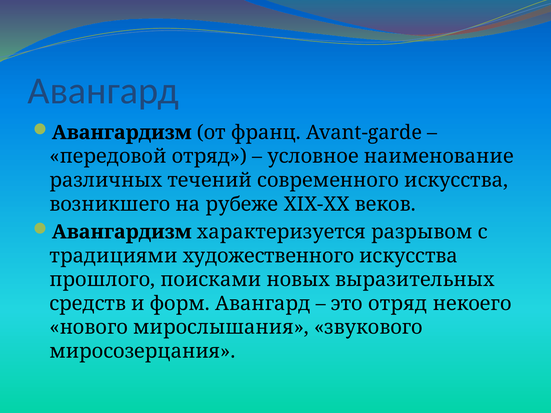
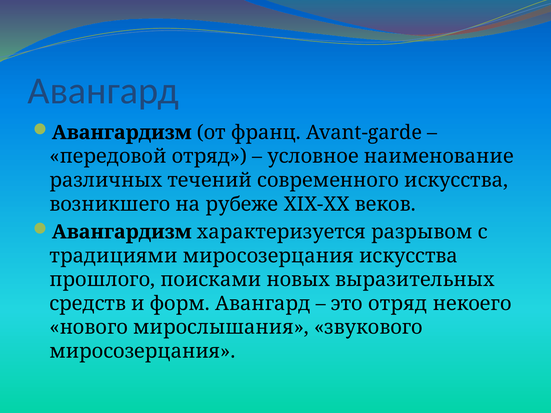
традициями художественного: художественного -> миросозерцания (268, 256)
